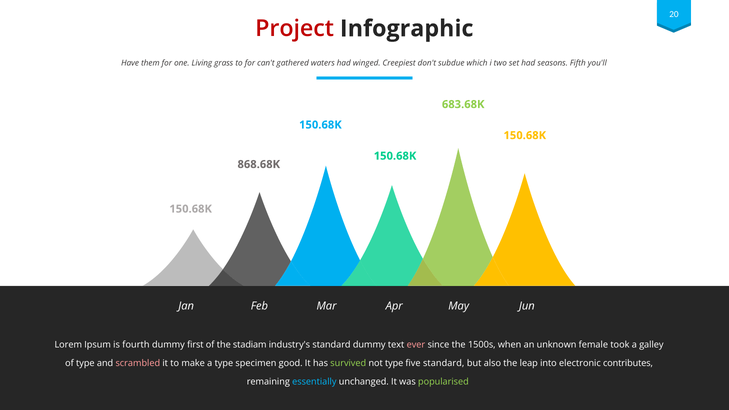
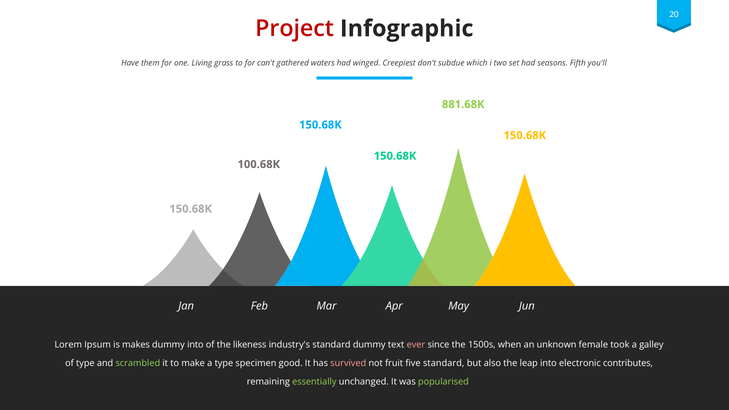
683.68K: 683.68K -> 881.68K (463, 104)
868.68K: 868.68K -> 100.68K (259, 164)
fourth: fourth -> makes (136, 345)
dummy first: first -> into (195, 345)
stadiam: stadiam -> likeness (250, 345)
scrambled colour: pink -> light green (138, 363)
survived colour: light green -> pink (348, 363)
not type: type -> fruit (394, 363)
essentially colour: light blue -> light green (314, 382)
